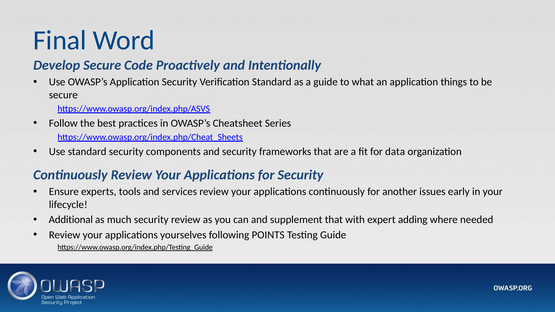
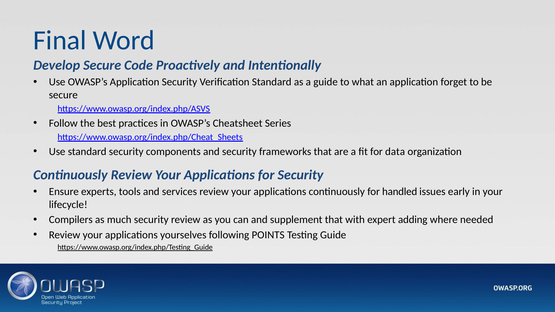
things: things -> forget (454, 82)
another: another -> handled (400, 192)
Additional: Additional -> Compilers (71, 220)
